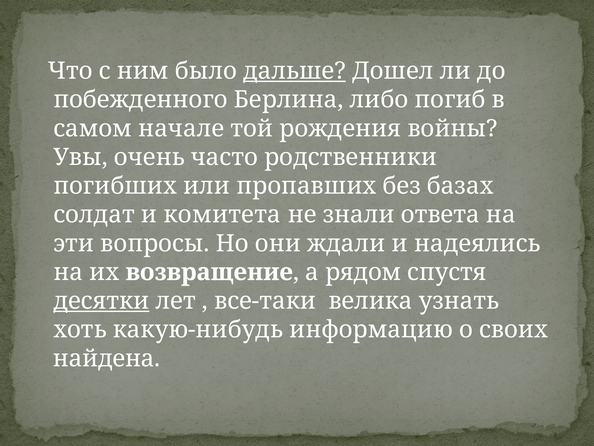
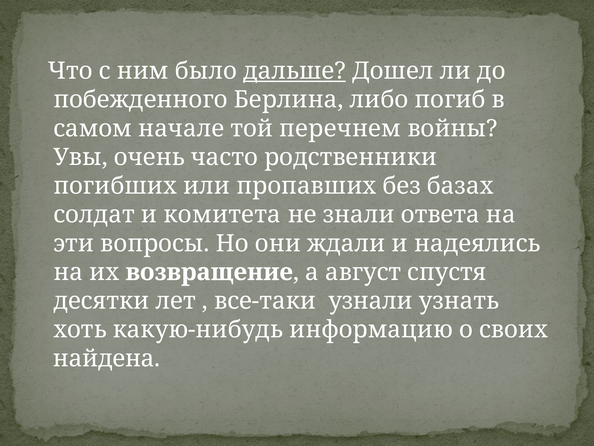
рождения: рождения -> перечнем (340, 128)
рядом: рядом -> август (363, 272)
десятки underline: present -> none (101, 301)
велика: велика -> узнали (371, 301)
